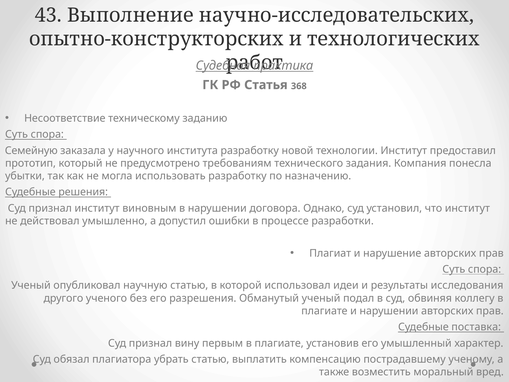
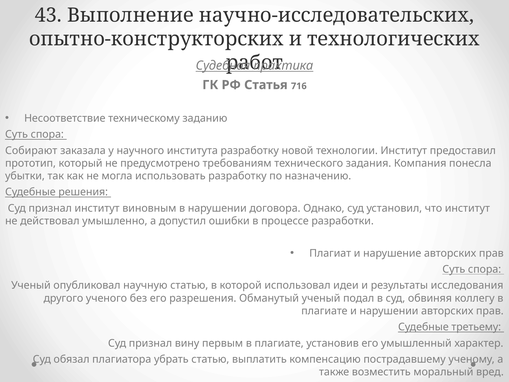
368: 368 -> 716 (299, 86)
Семейную: Семейную -> Собирают (31, 150)
поставка: поставка -> третьему (476, 327)
